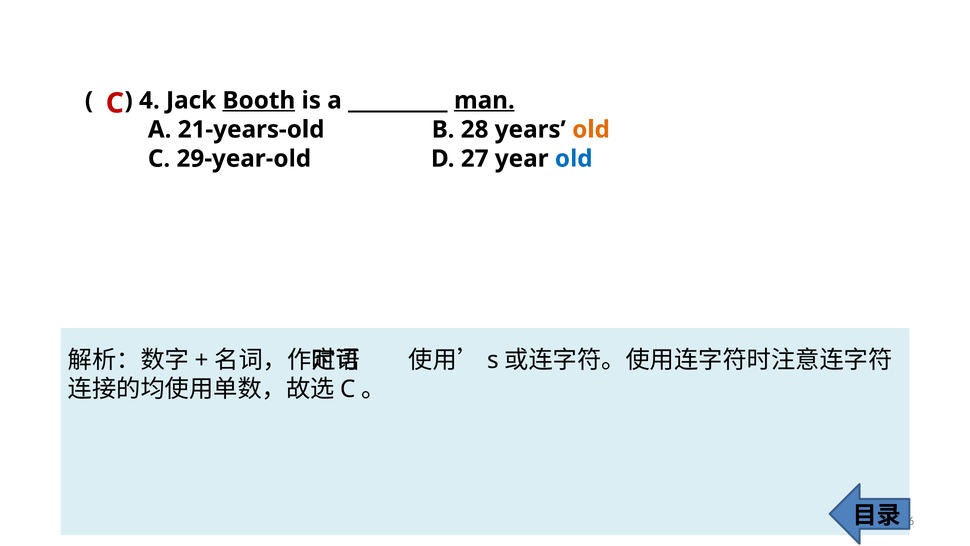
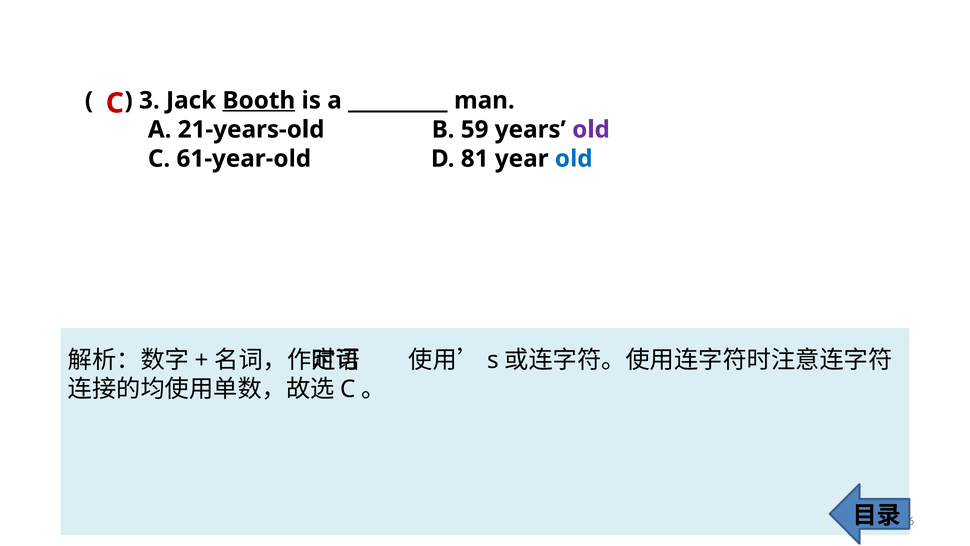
4: 4 -> 3 (149, 100)
man underline: present -> none (484, 100)
28: 28 -> 59 (475, 130)
old colour: orange -> purple (591, 130)
29-year-old: 29-year-old -> 61-year-old (244, 159)
27: 27 -> 81 (475, 159)
